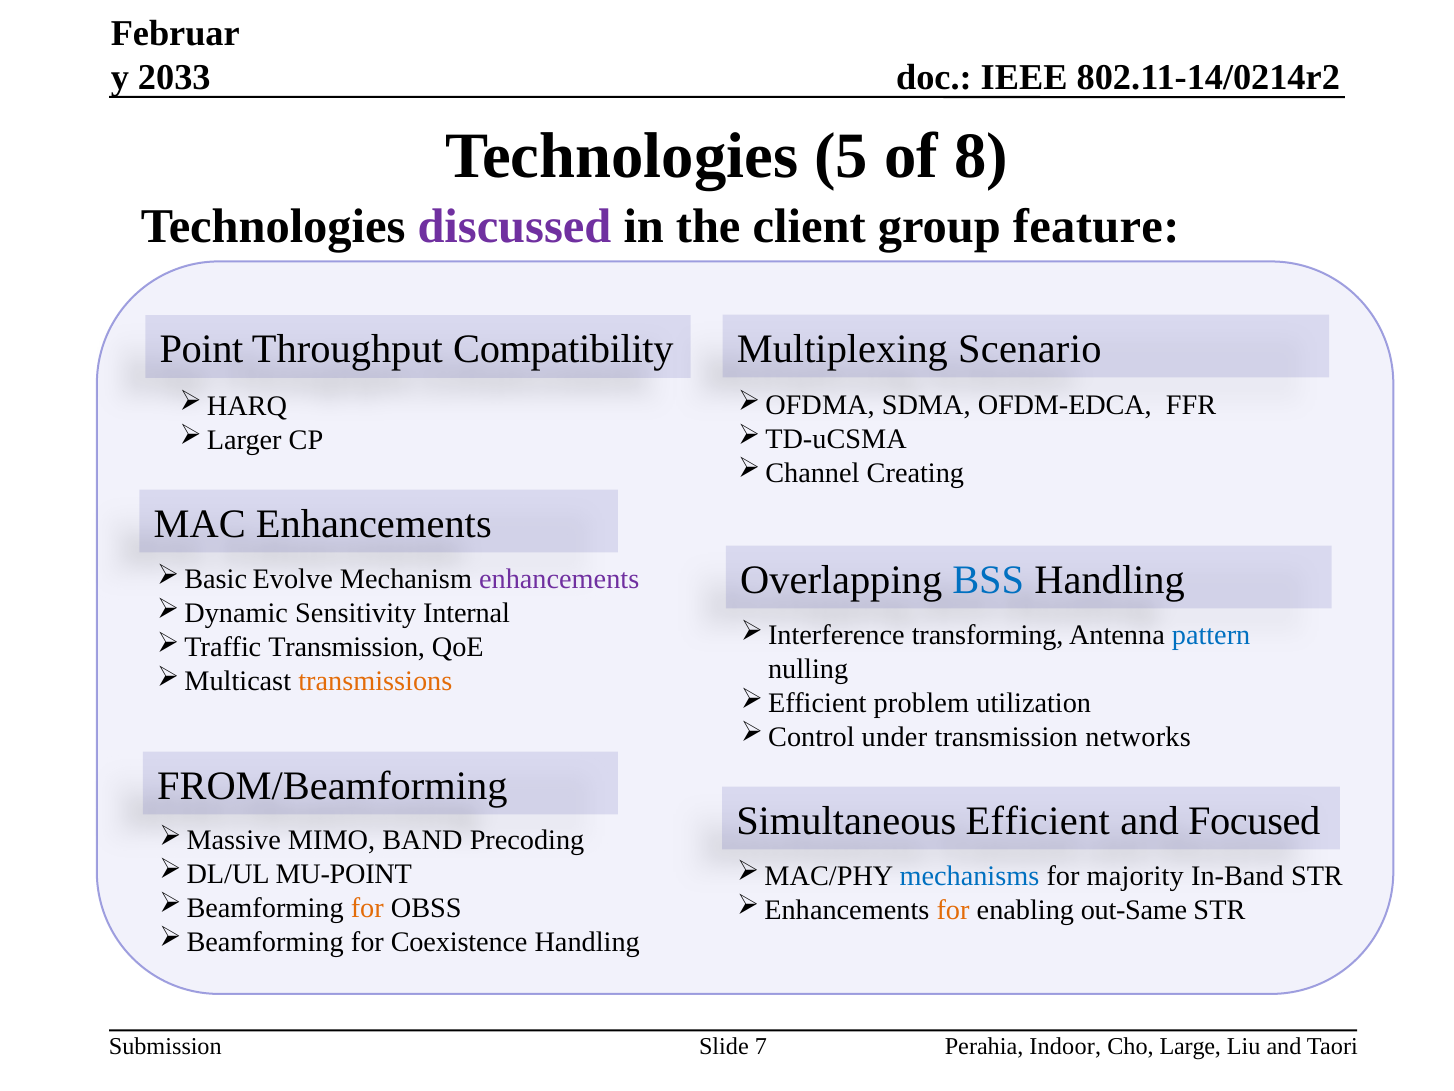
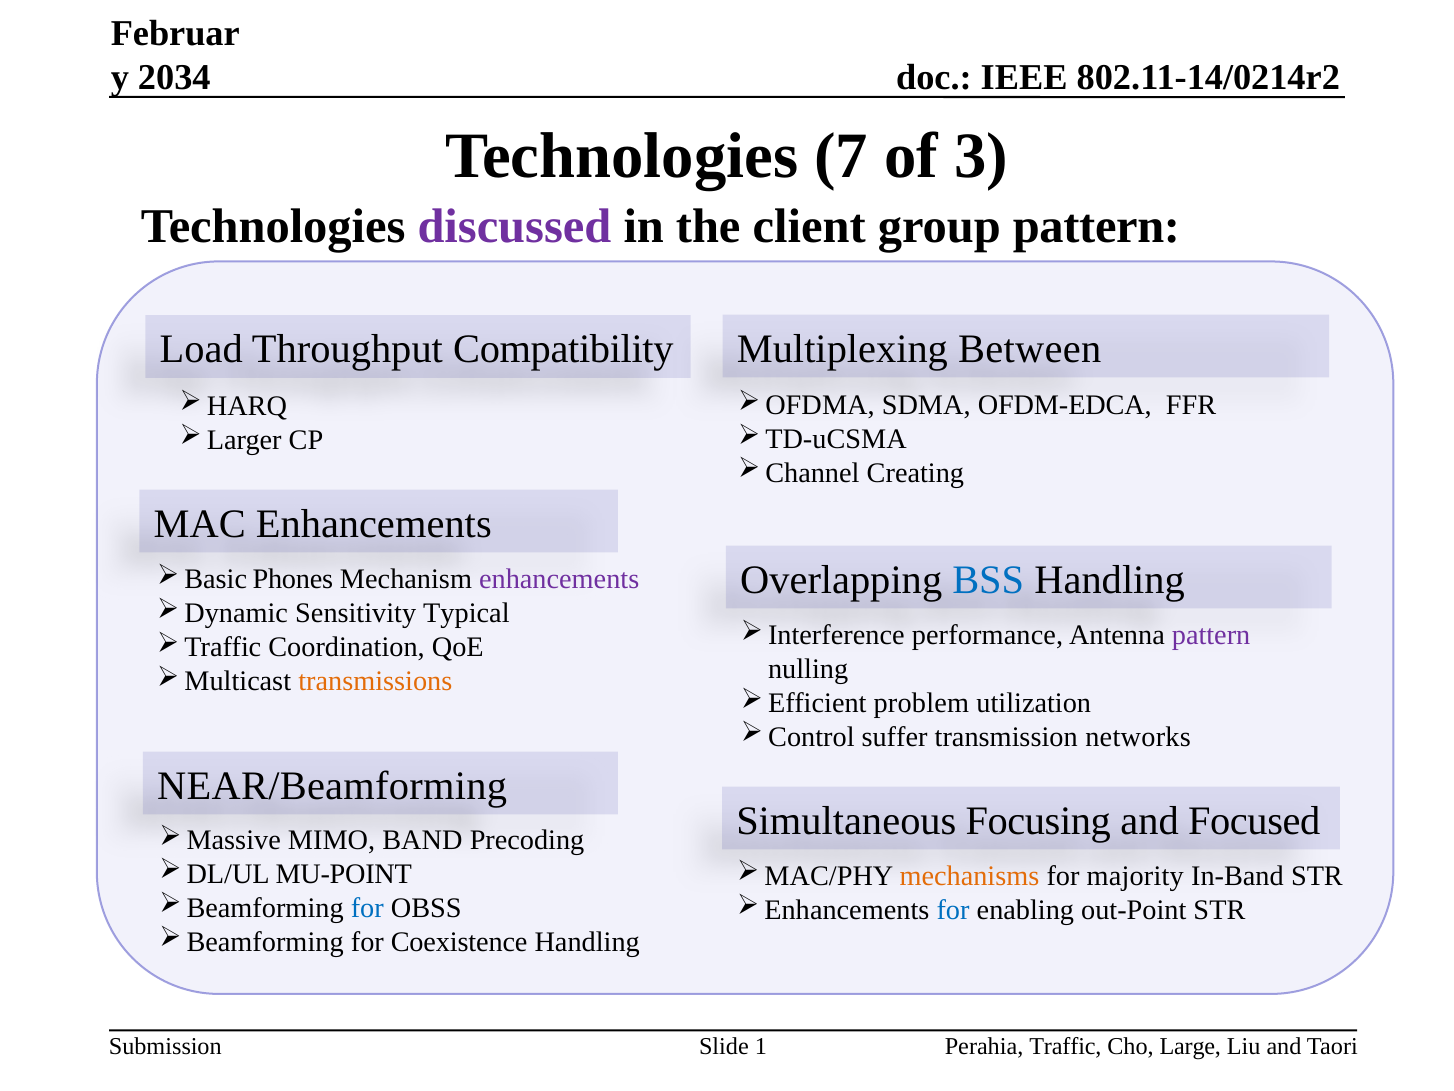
2033: 2033 -> 2034 (174, 78)
5: 5 -> 7 (841, 156)
8: 8 -> 3 (981, 156)
group feature: feature -> pattern (1096, 227)
Scenario: Scenario -> Between (1030, 349)
Point: Point -> Load (201, 349)
Evolve: Evolve -> Phones (293, 579)
Internal: Internal -> Typical (466, 613)
transforming: transforming -> performance (987, 635)
pattern colour: blue -> purple (1211, 635)
Transmission: Transmission -> Coordination (347, 647)
under: under -> suffer (895, 737)
FROM/Beamforming: FROM/Beamforming -> NEAR/Beamforming (332, 785)
Efficient: Efficient -> Focusing (1038, 820)
mechanisms colour: blue -> orange (969, 876)
for colour: orange -> blue (367, 908)
for colour: orange -> blue (953, 910)
out-Same: out-Same -> out-Point (1134, 910)
7: 7 -> 1 (761, 1046)
Indoor: Indoor -> Traffic (1065, 1046)
